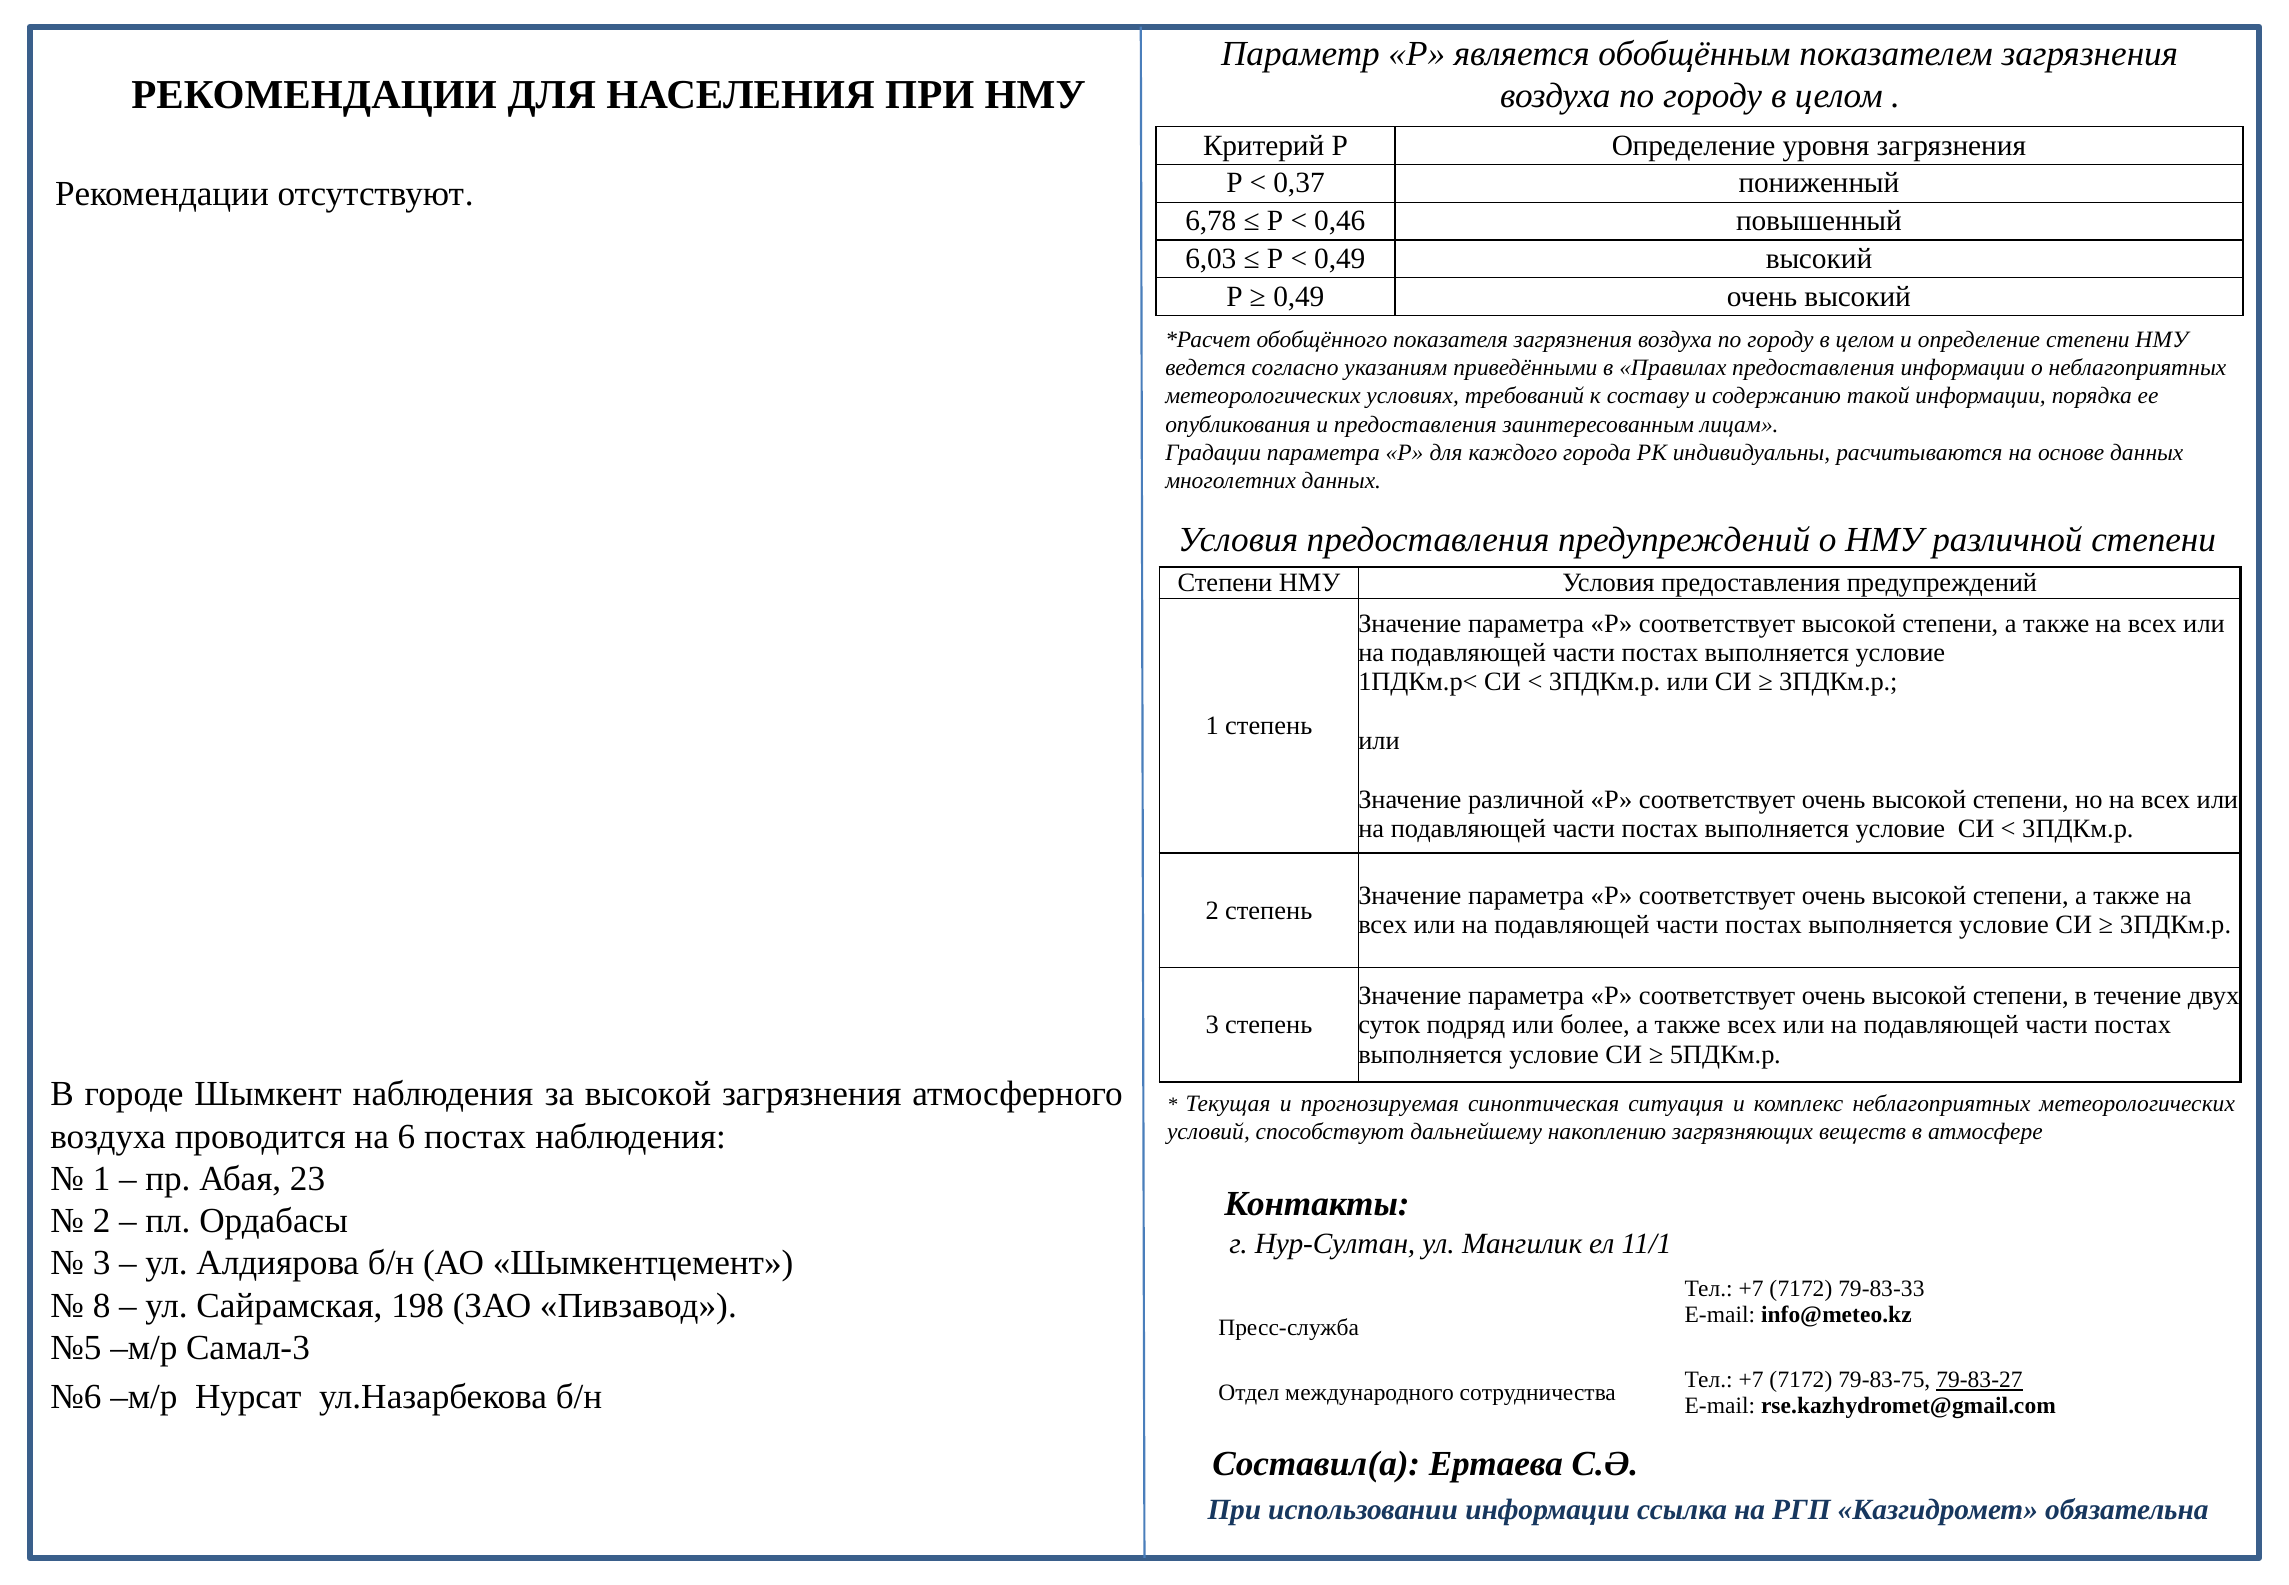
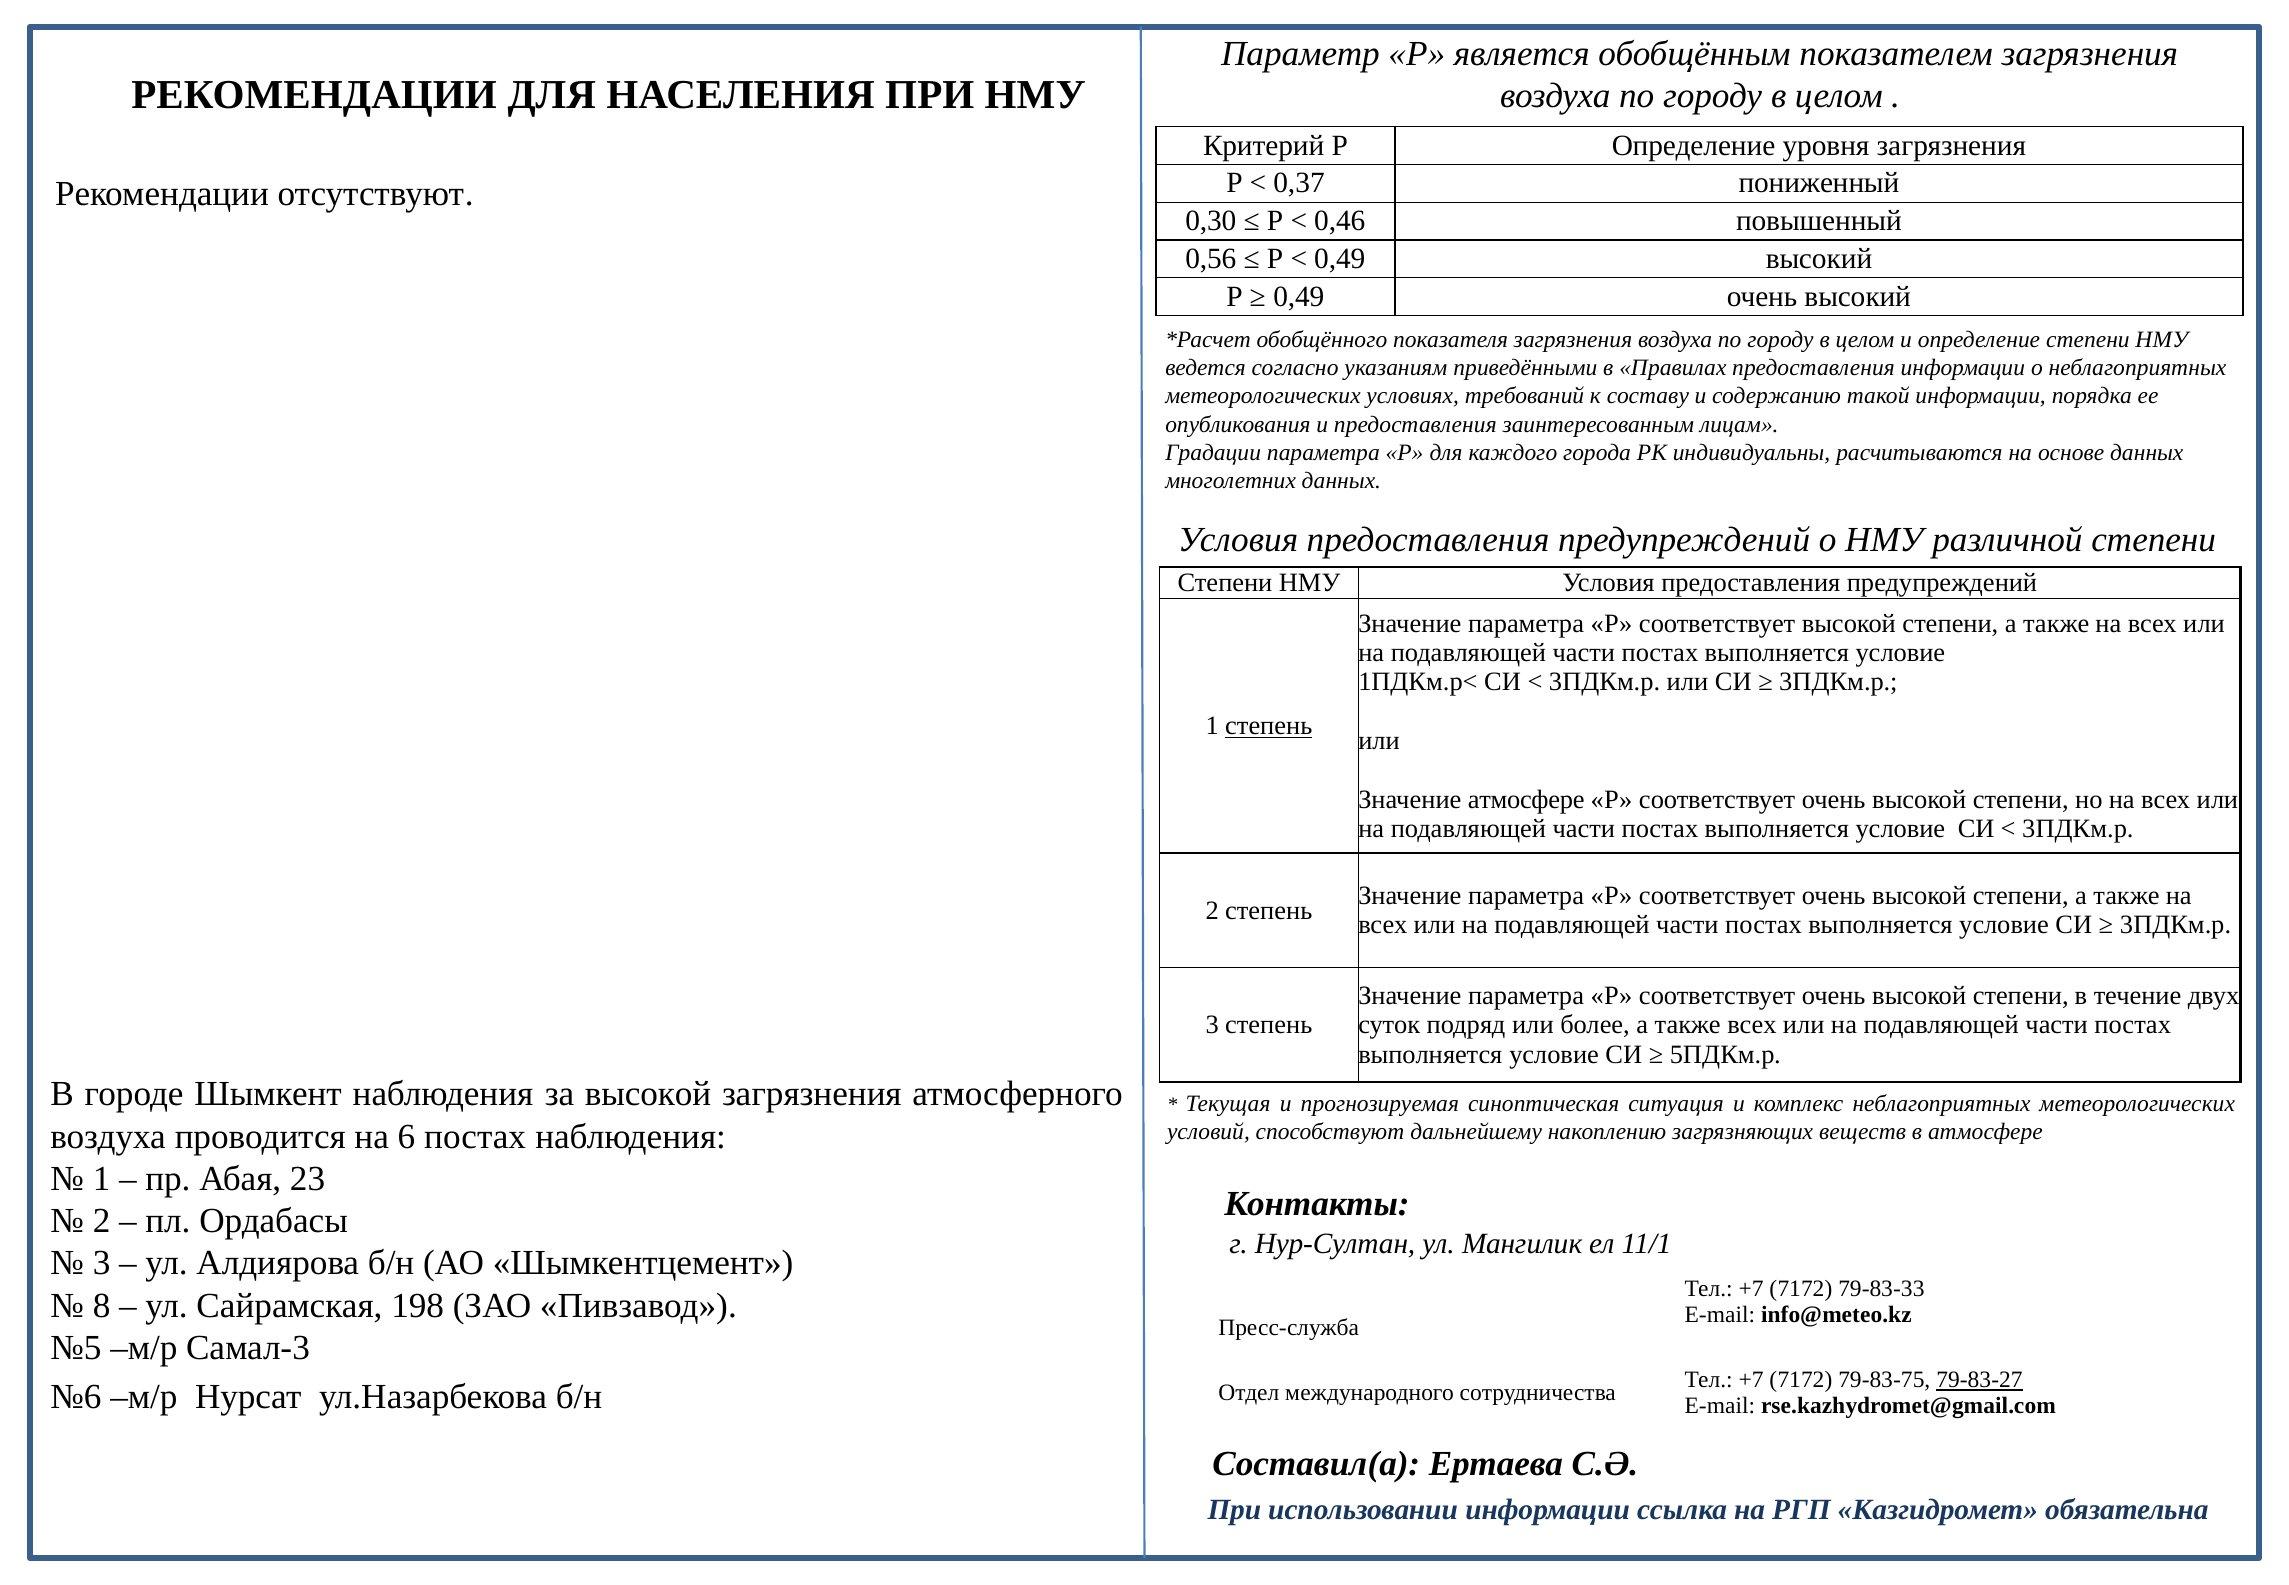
6,78: 6,78 -> 0,30 (1211, 221)
6,03: 6,03 -> 0,56 (1211, 259)
степень underline: none -> present (1269, 726)
Значение различной: различной -> атмосфере (1526, 799)
